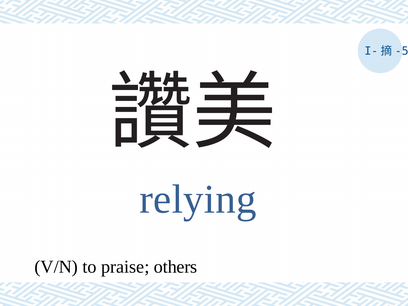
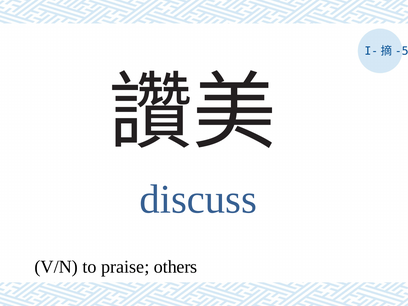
relying: relying -> discuss (198, 199)
